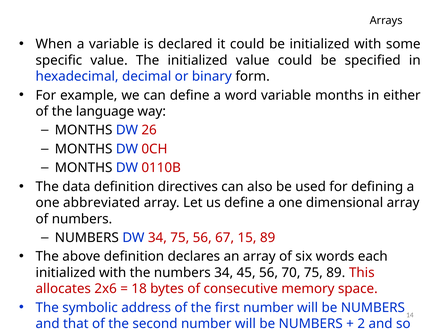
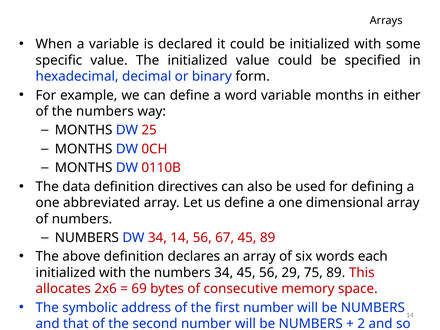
of the language: language -> numbers (105, 111)
26: 26 -> 25 (149, 130)
34 75: 75 -> 14 (180, 238)
67 15: 15 -> 45 (247, 238)
70: 70 -> 29 (291, 273)
18: 18 -> 69 (139, 289)
